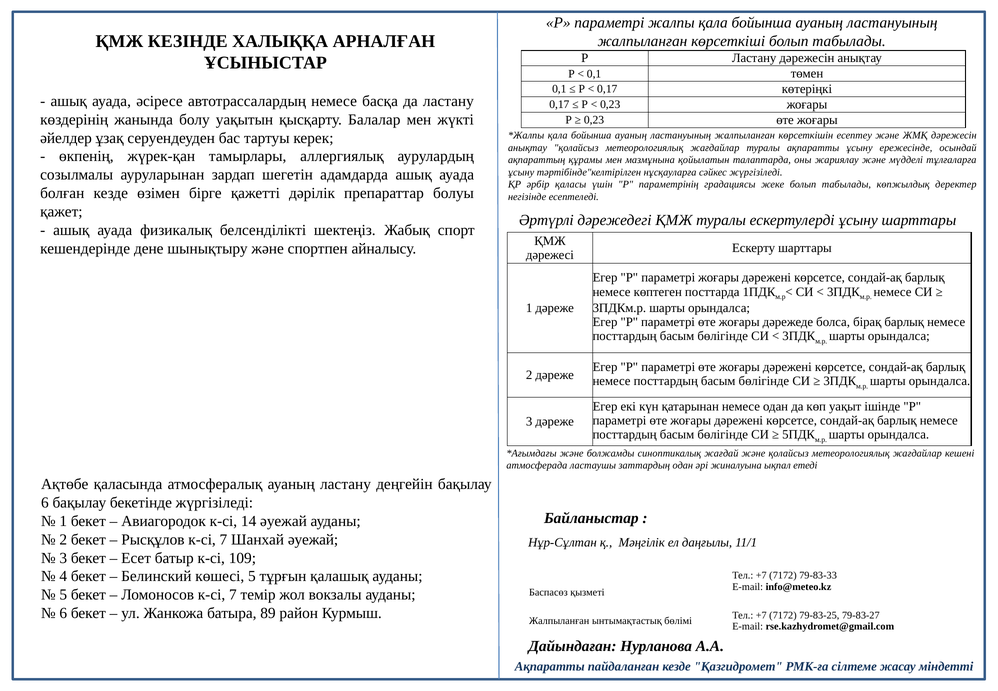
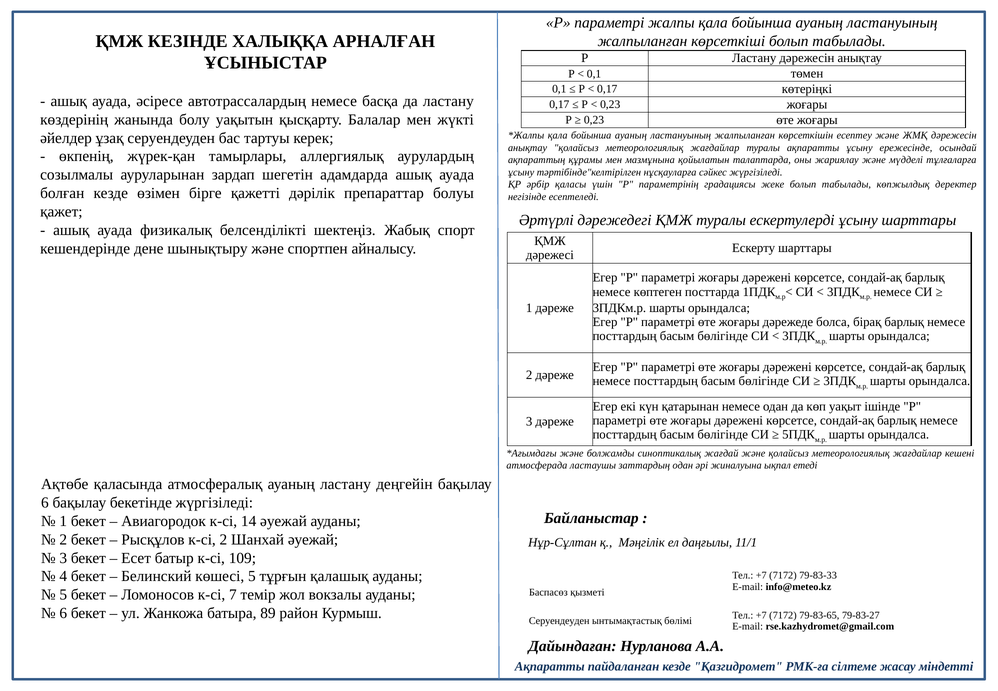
Рысқұлов к-сі 7: 7 -> 2 (223, 539)
79-83-25: 79-83-25 -> 79-83-65 (819, 615)
Жалпыланған: Жалпыланған -> Серуендеуден (559, 621)
